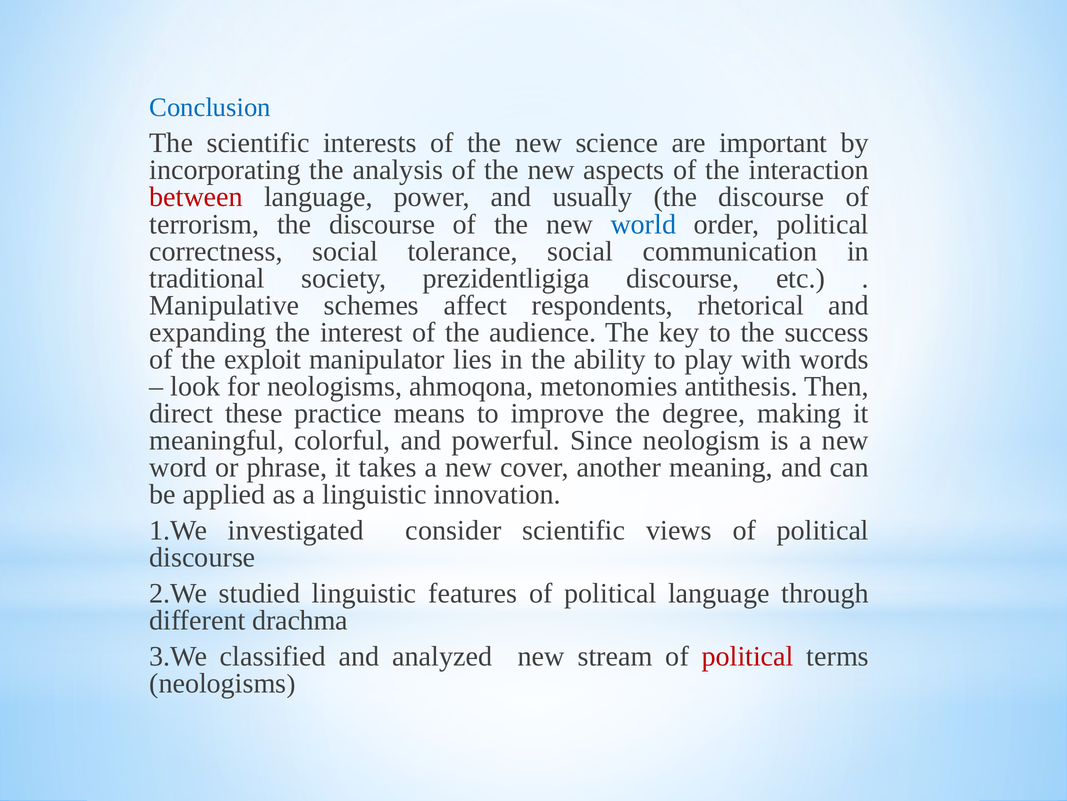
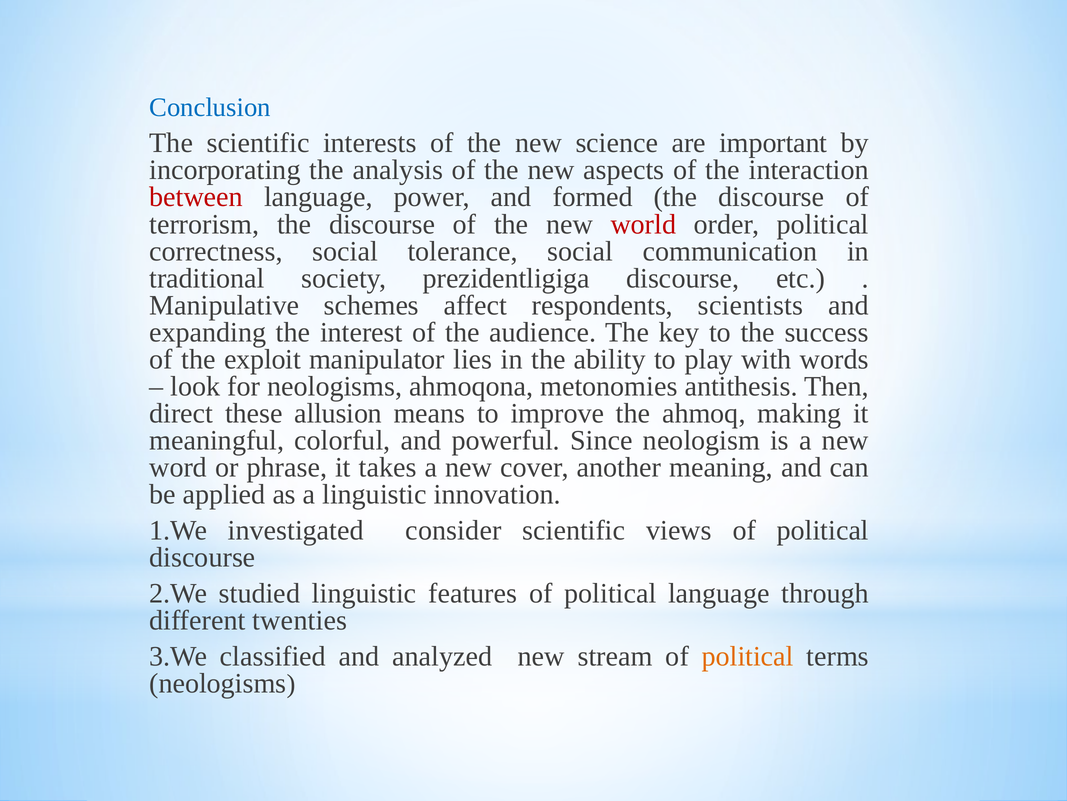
usually: usually -> formed (593, 197)
world colour: blue -> red (643, 224)
rhetorical: rhetorical -> scientists (751, 305)
practice: practice -> allusion (338, 413)
degree: degree -> ahmoq (704, 413)
drachma: drachma -> twenties (300, 620)
political colour: red -> orange (748, 656)
